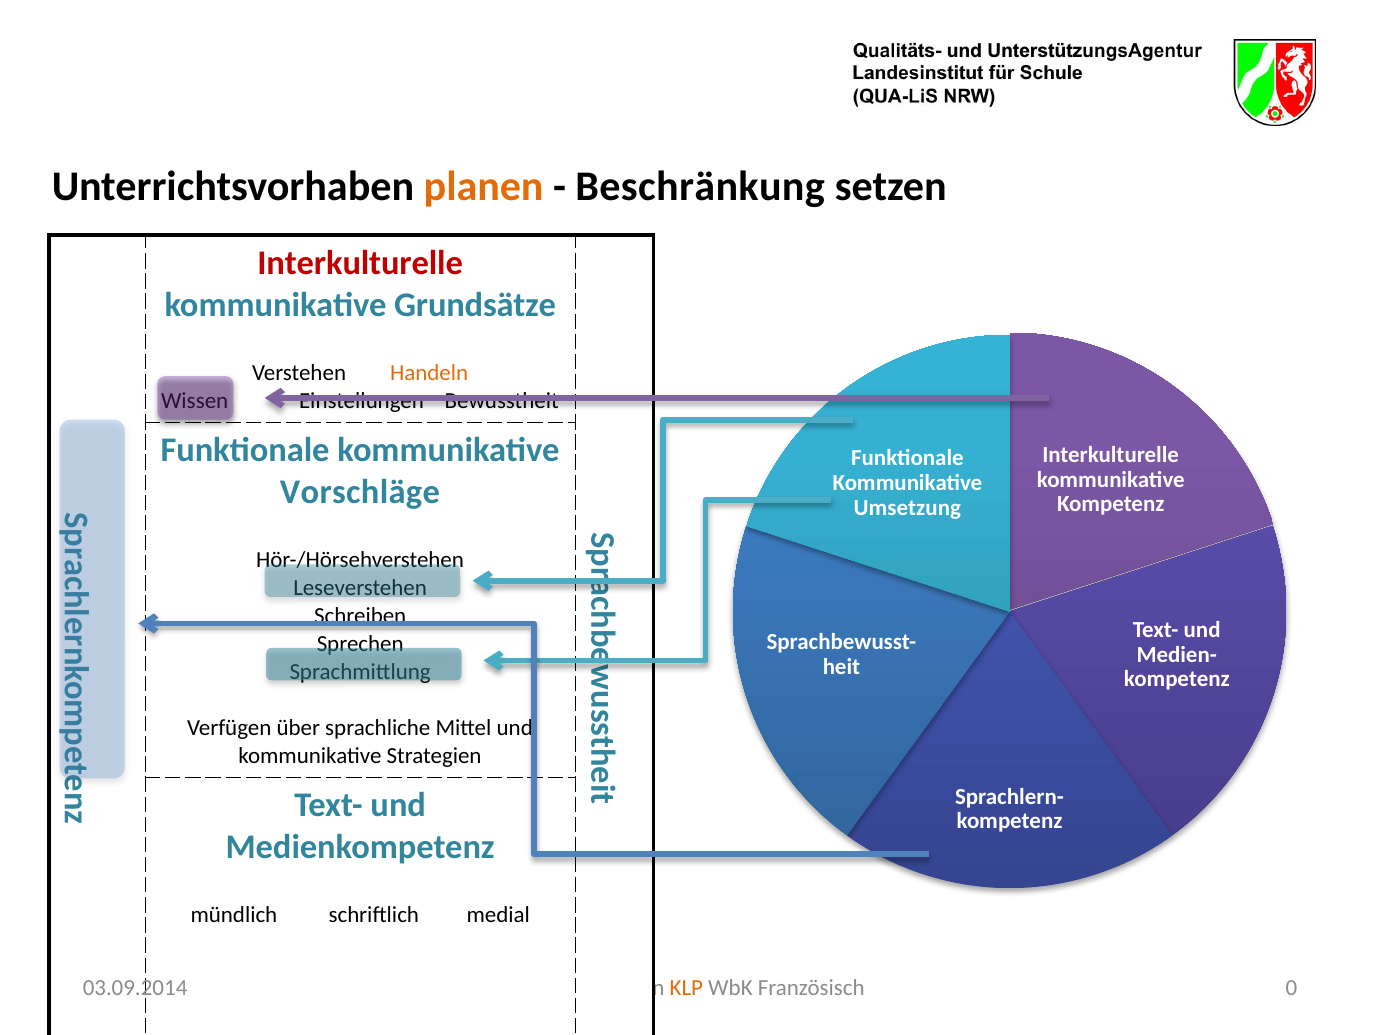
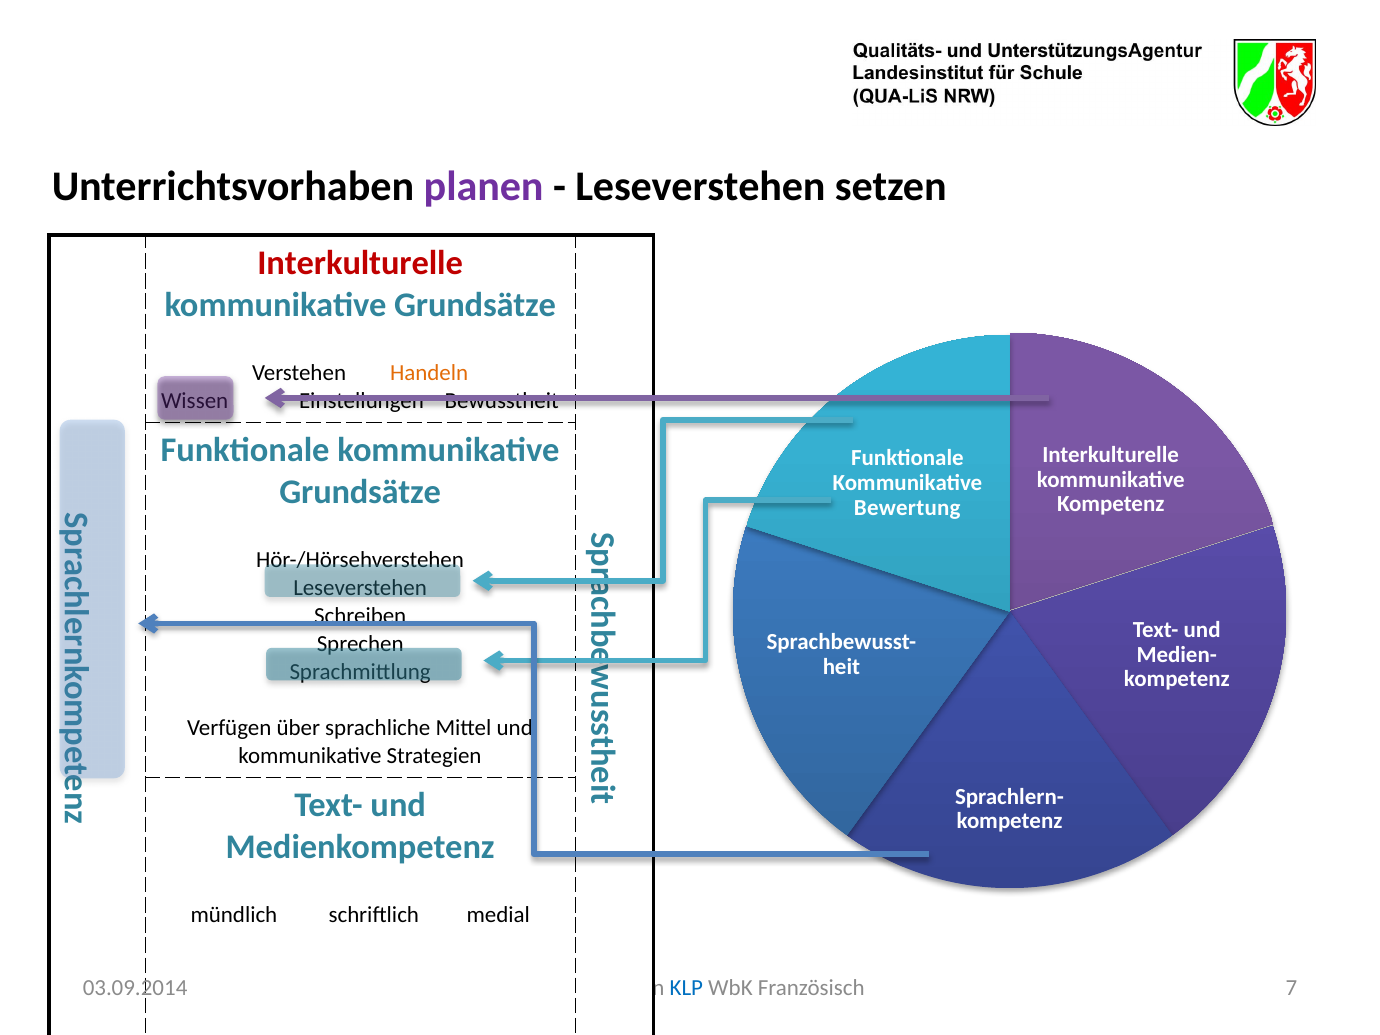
planen colour: orange -> purple (484, 187)
Beschränkung: Beschränkung -> Leseverstehen (700, 187)
Vorschläge: Vorschläge -> Grundsätze (360, 492)
Umsetzung: Umsetzung -> Bewertung (907, 508)
KLP colour: orange -> blue (686, 988)
0: 0 -> 7 (1291, 988)
